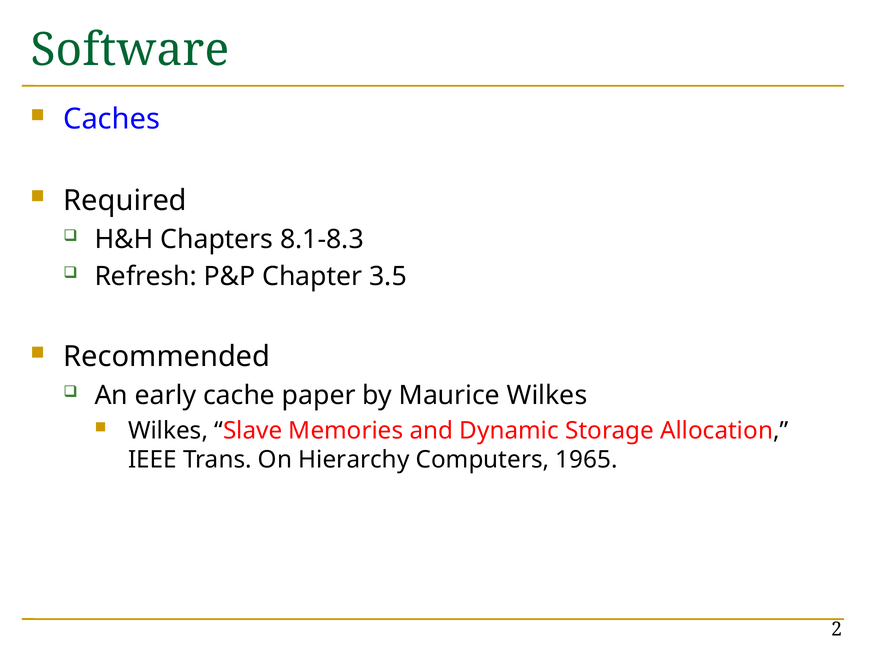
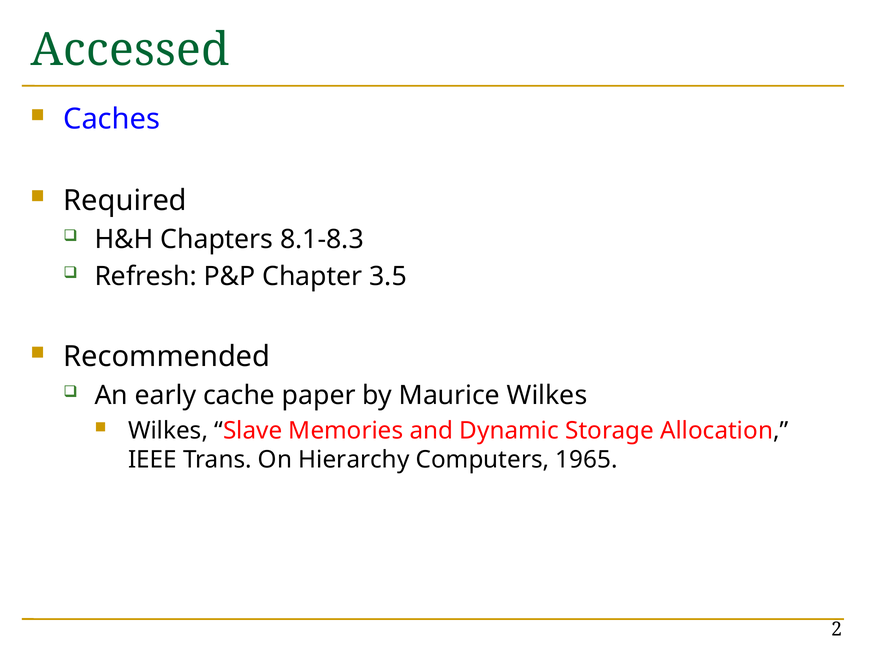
Software: Software -> Accessed (130, 50)
